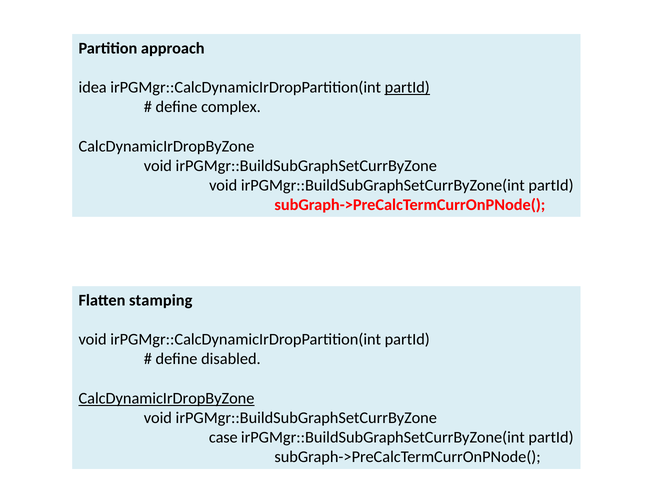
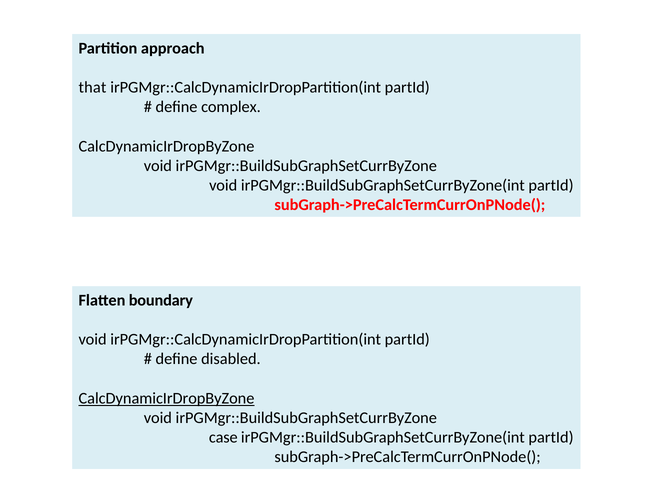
idea: idea -> that (93, 87)
partId underline: present -> none (407, 87)
stamping: stamping -> boundary (161, 300)
